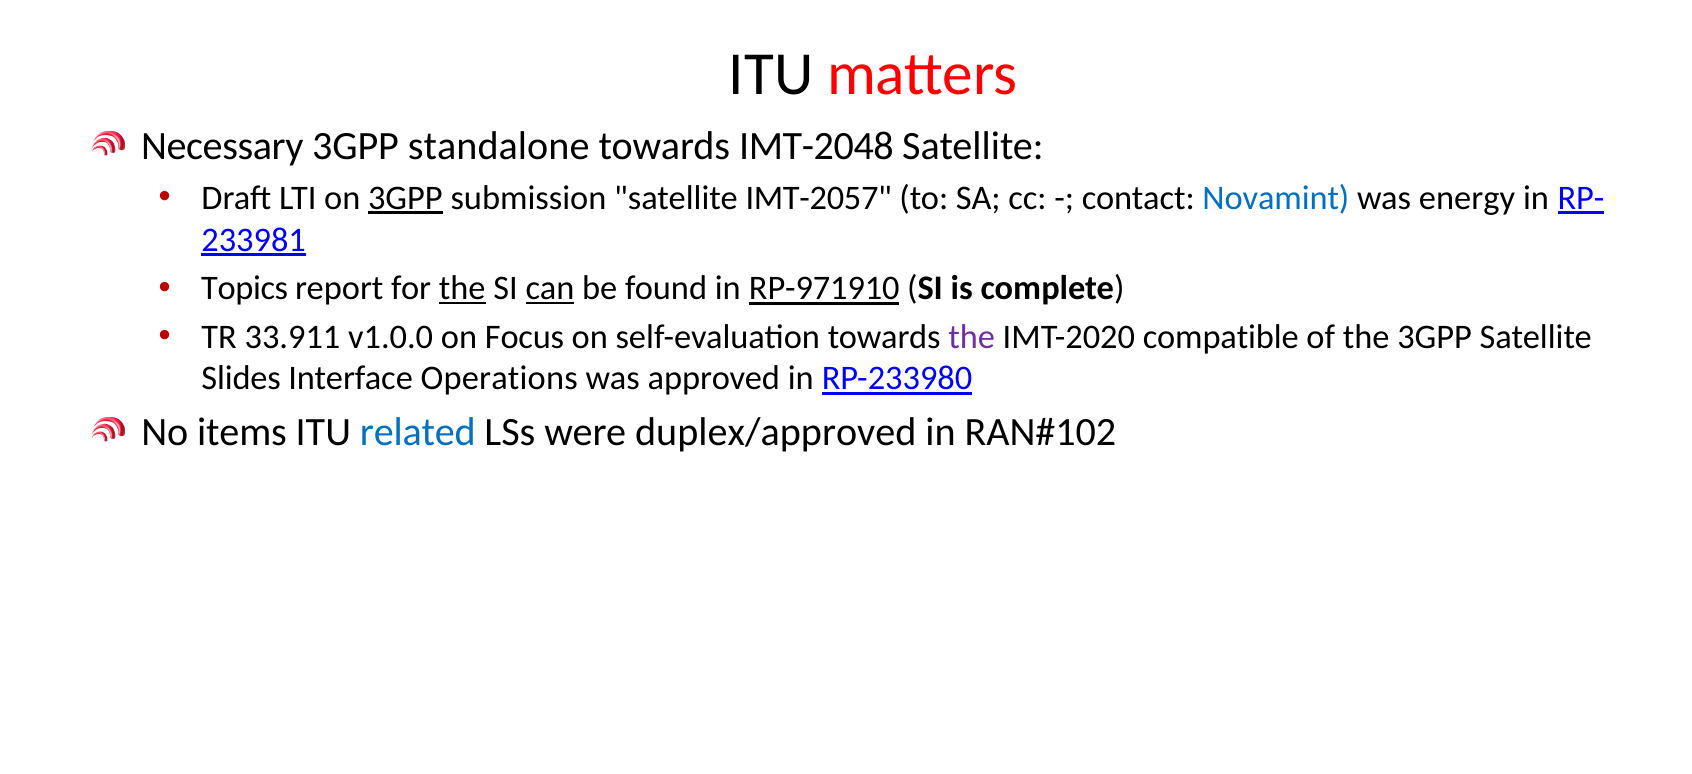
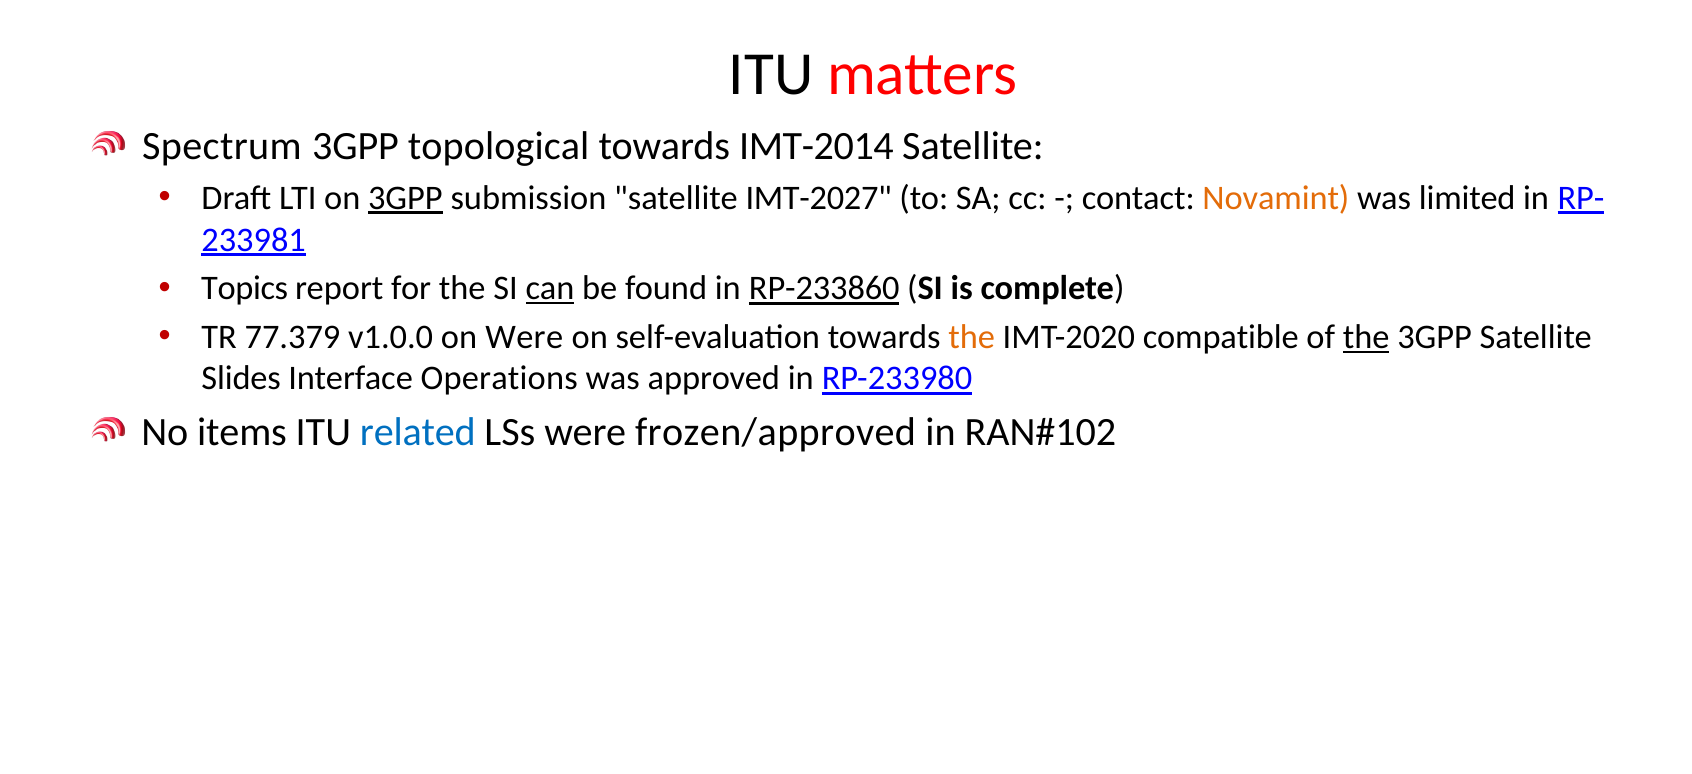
Necessary: Necessary -> Spectrum (222, 146)
standalone: standalone -> topological (499, 146)
IMT-2048: IMT-2048 -> IMT-2014 (816, 146)
IMT-2057: IMT-2057 -> IMT-2027 (819, 198)
Novamint colour: blue -> orange (1276, 198)
energy: energy -> limited (1467, 198)
the underline: present -> none (462, 288)
RP-971910: RP-971910 -> RP-233860 (824, 288)
33.911: 33.911 -> 77.379 (292, 337)
on Focus: Focus -> Were (524, 337)
the colour: purple -> orange (972, 337)
the underline: none -> present (1366, 337)
duplex/approved: duplex/approved -> frozen/approved (776, 432)
